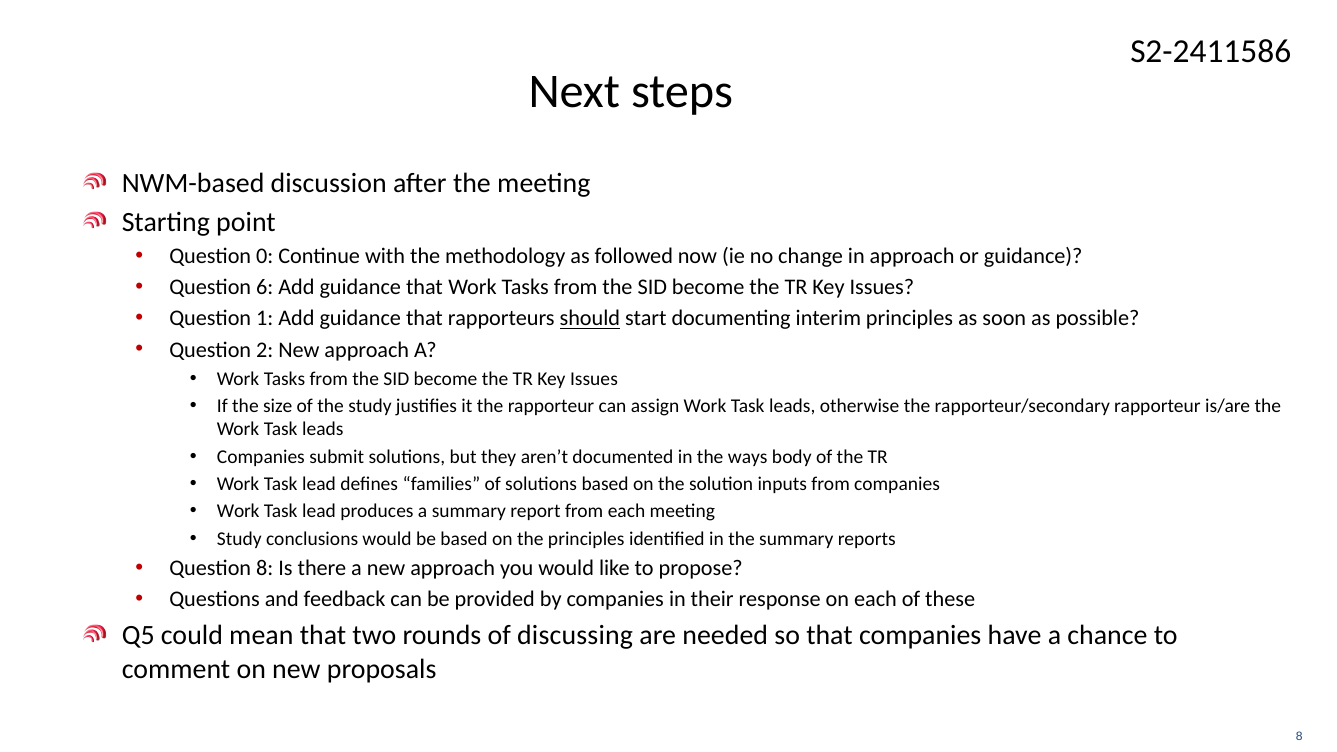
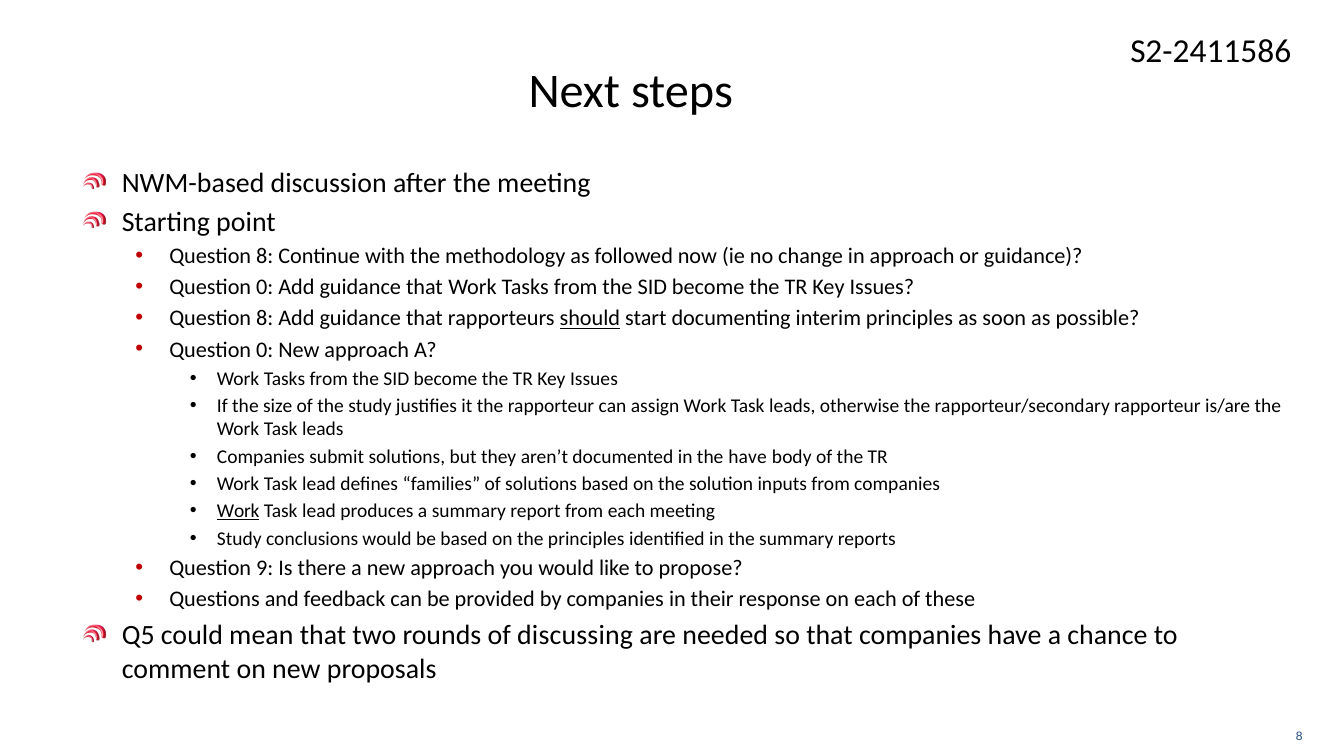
0: 0 -> 8 (265, 256)
6: 6 -> 0 (265, 287)
1: 1 -> 8 (265, 319)
2: 2 -> 0 (265, 350)
the ways: ways -> have (748, 457)
Work underline: none -> present (238, 511)
Question 8: 8 -> 9 (265, 568)
